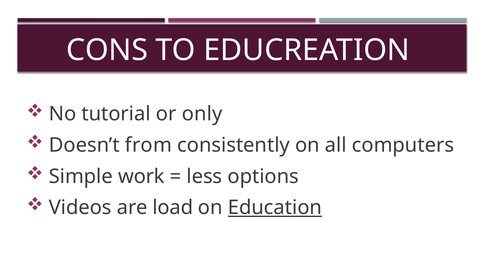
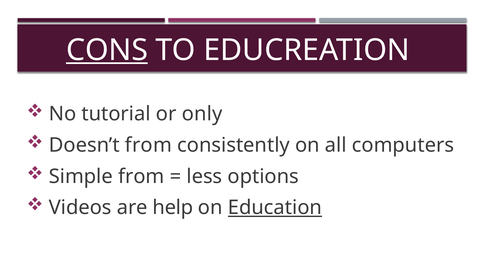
CONS underline: none -> present (107, 50)
Simple work: work -> from (141, 177)
load: load -> help (173, 208)
